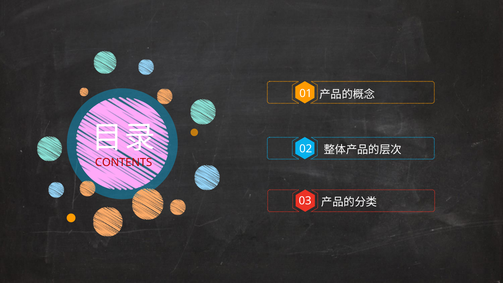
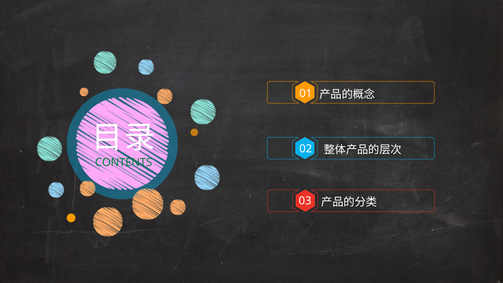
CONTENTS colour: red -> green (124, 163)
